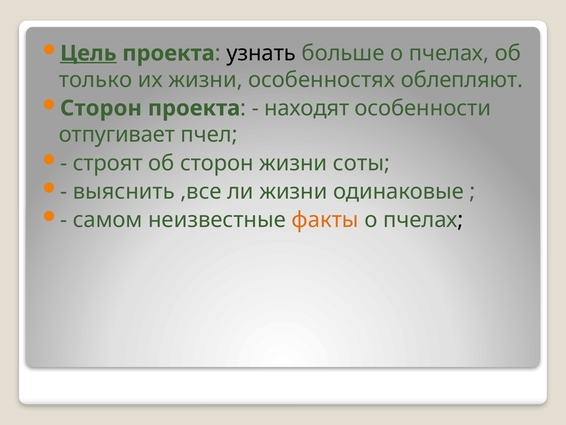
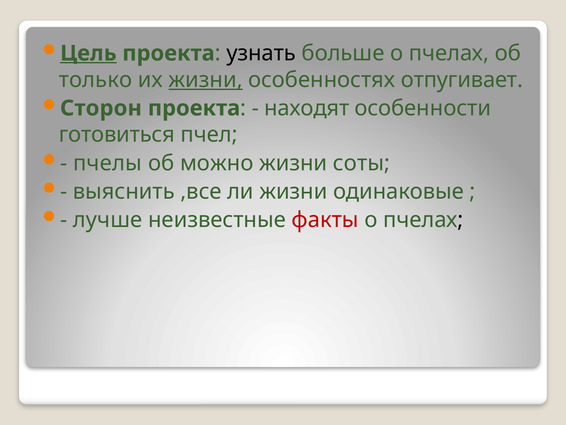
жизни underline: none -> present (206, 80)
облепляют: облепляют -> отпугивает (462, 80)
отпугивает: отпугивает -> готовиться (117, 134)
строят: строят -> пчелы (108, 163)
об сторон: сторон -> можно (217, 163)
самом: самом -> лучше (108, 220)
факты colour: orange -> red (325, 220)
